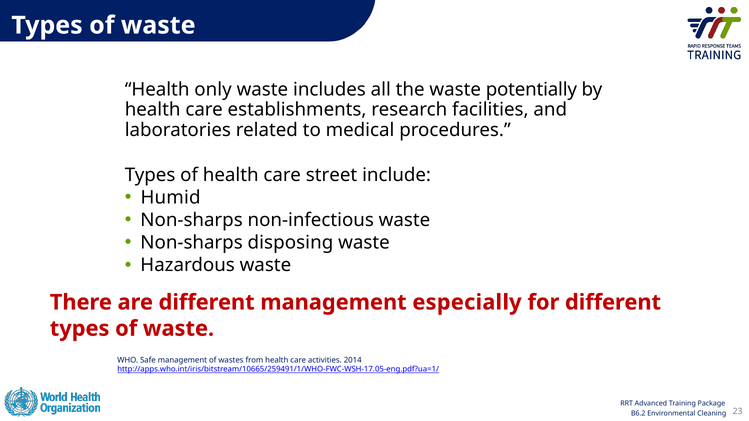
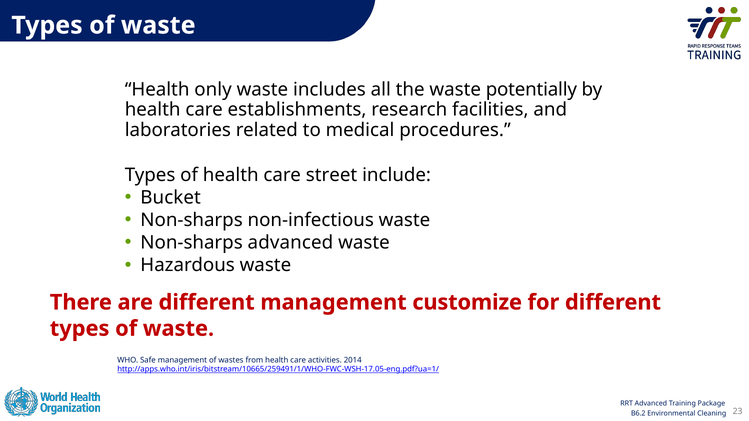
Humid: Humid -> Bucket (171, 198)
Non-sharps disposing: disposing -> advanced (290, 243)
especially: especially -> customize (467, 303)
